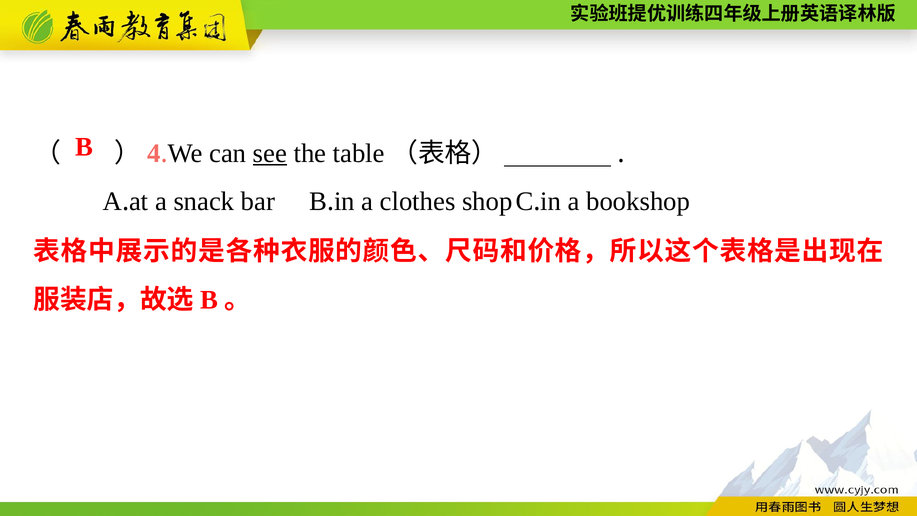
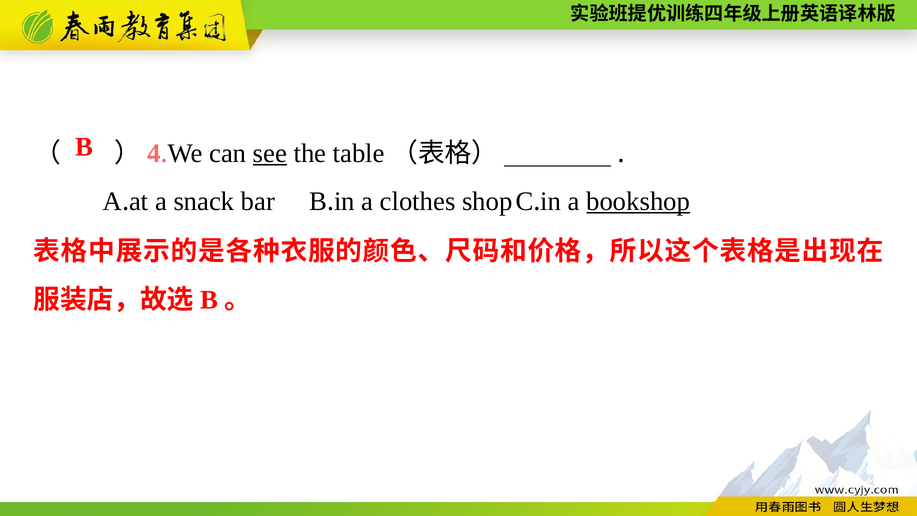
bookshop underline: none -> present (638, 201)
